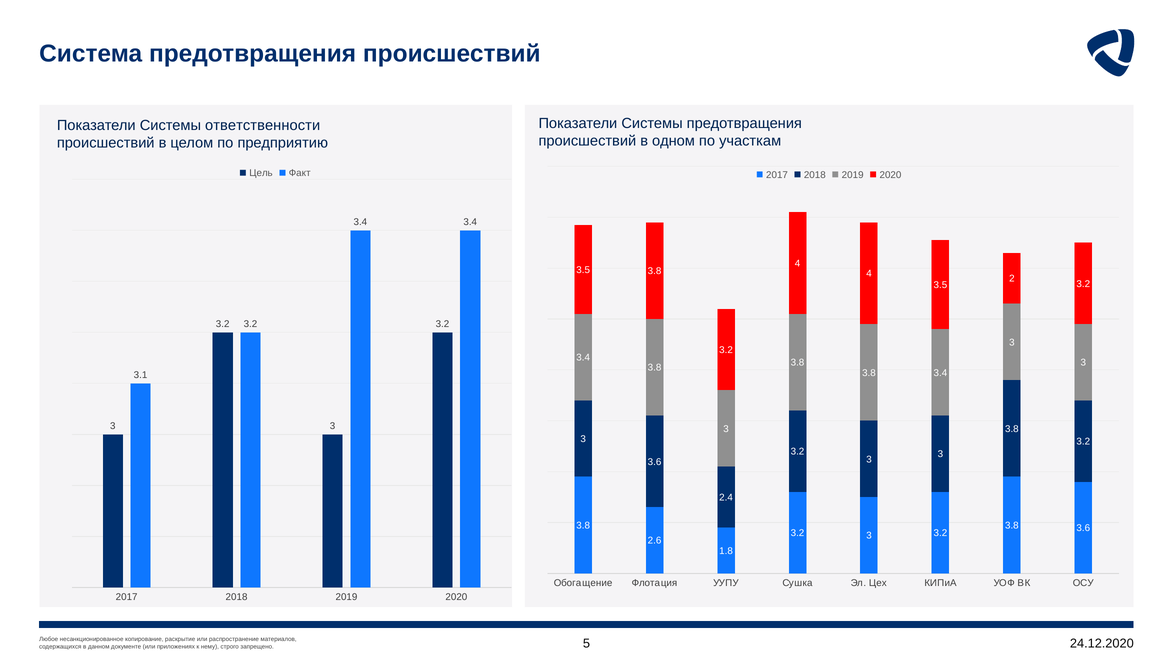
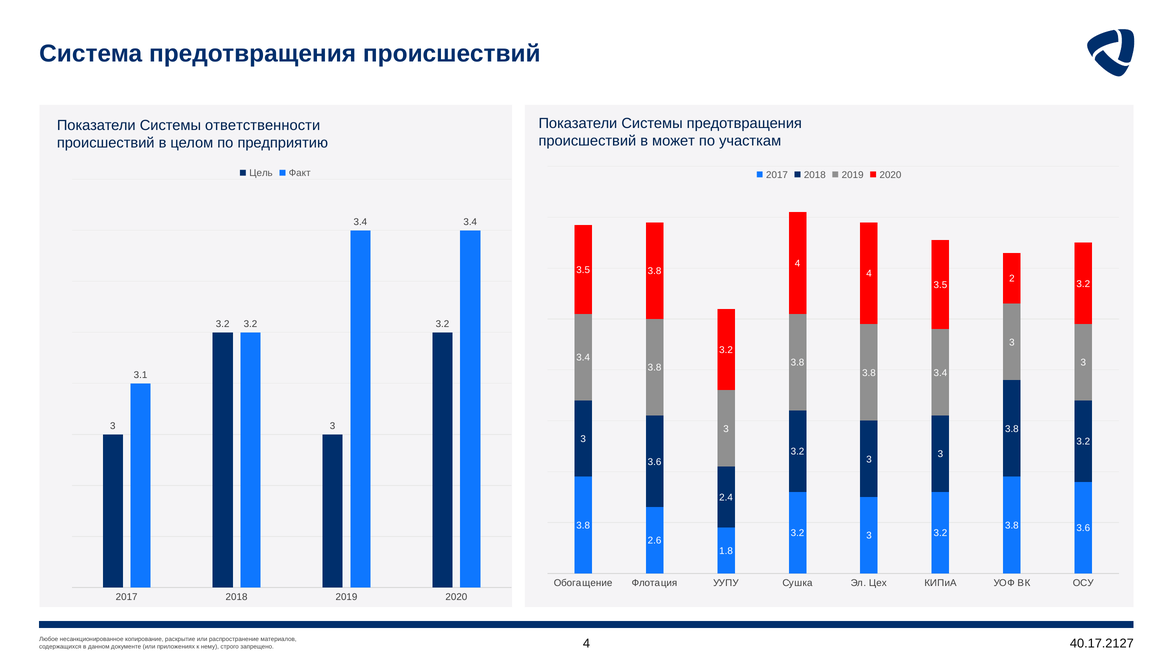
одном: одном -> может (673, 141)
24.12.2020: 24.12.2020 -> 40.17.2127 (1102, 643)
5: 5 -> 4 (587, 643)
